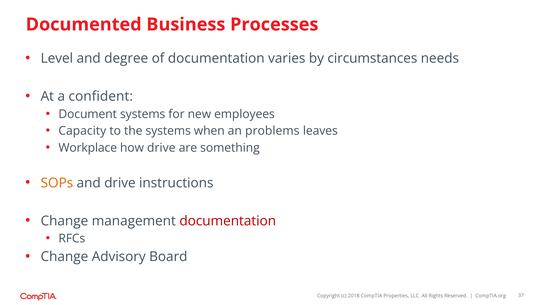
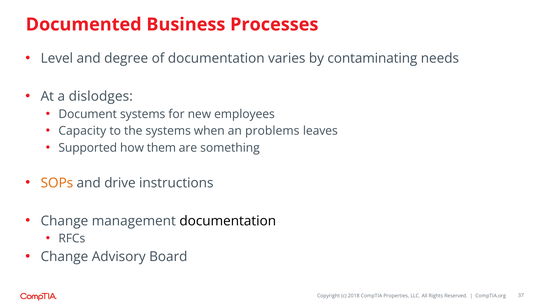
circumstances: circumstances -> contaminating (372, 58)
confident: confident -> dislodges (101, 96)
Workplace: Workplace -> Supported (88, 148)
how drive: drive -> them (161, 148)
documentation colour: red -> black (228, 221)
